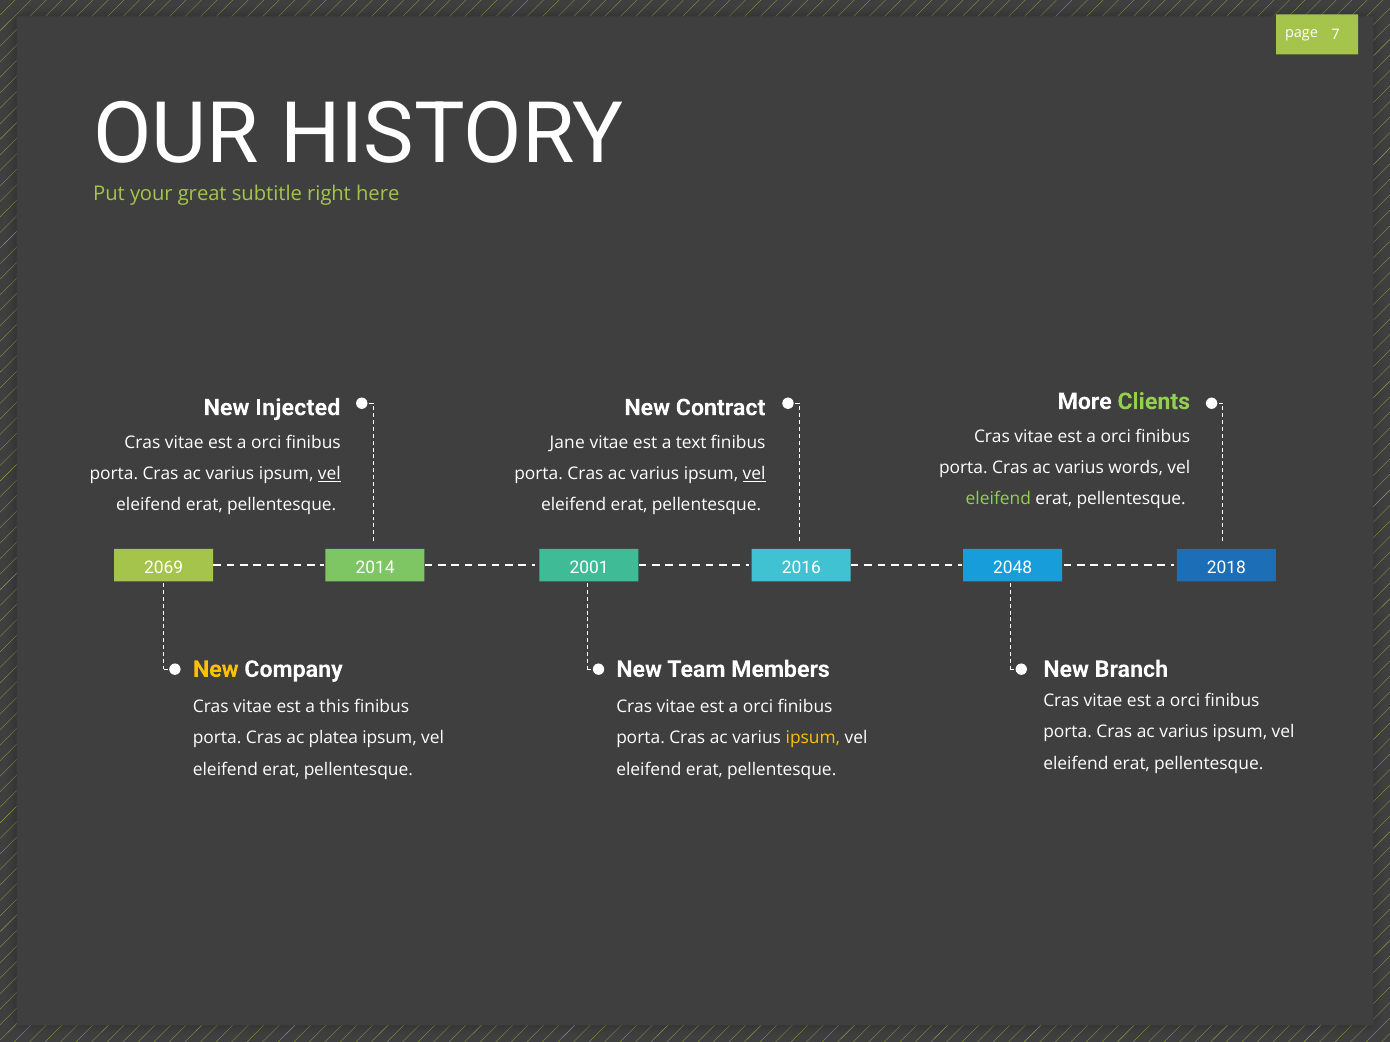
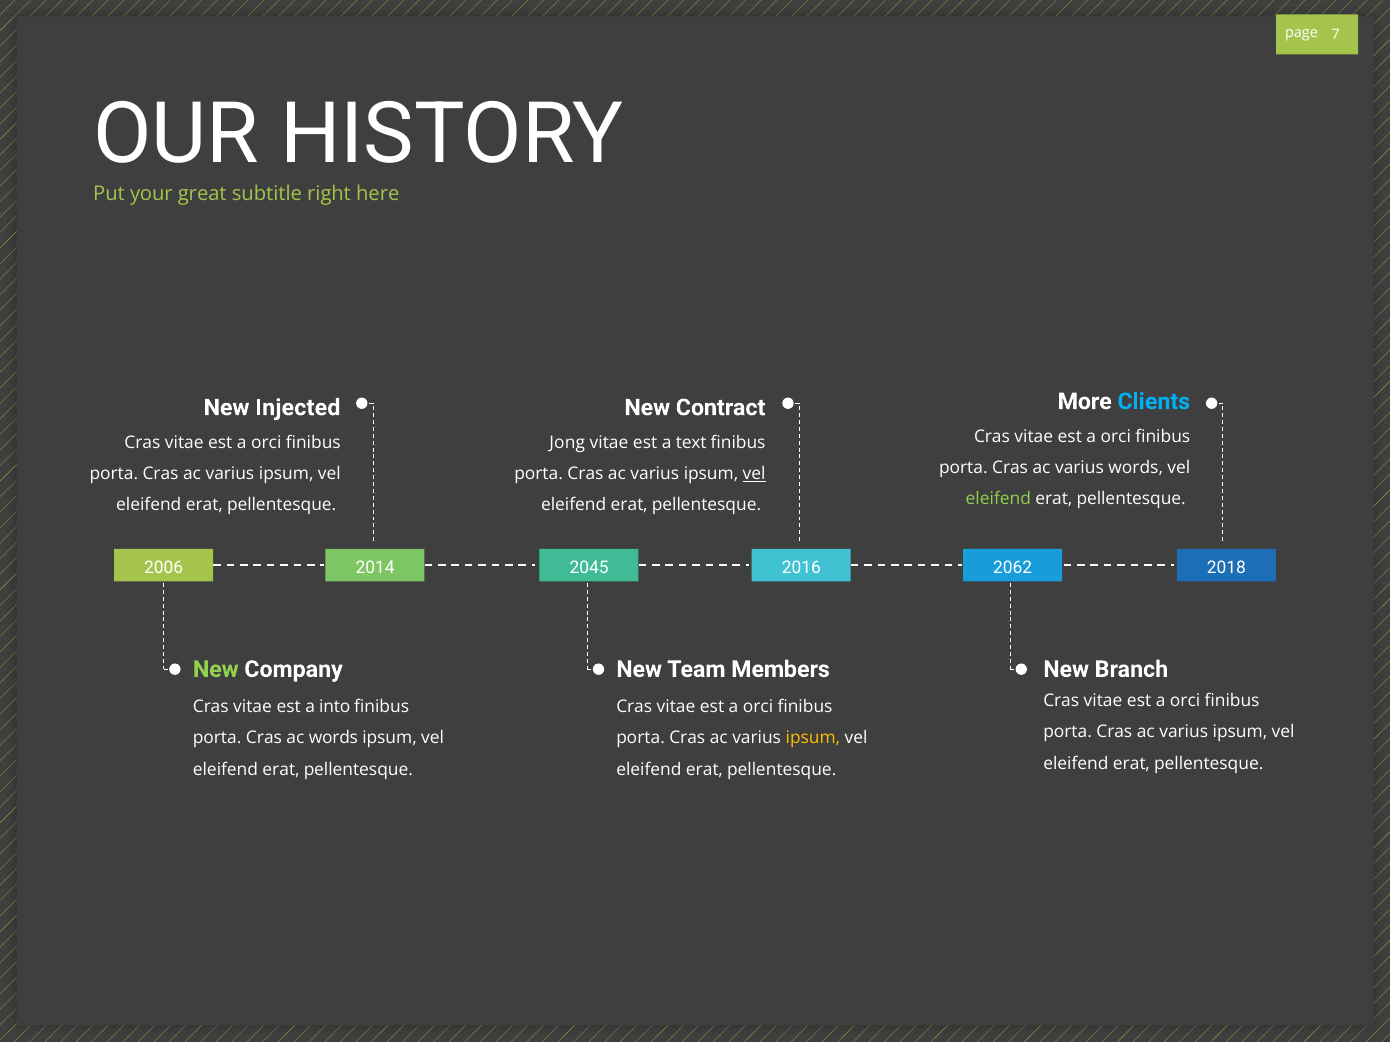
Clients colour: light green -> light blue (1154, 402)
Jane: Jane -> Jong (567, 443)
vel underline: present -> none (329, 474)
2069: 2069 -> 2006 (164, 568)
2001: 2001 -> 2045 (589, 568)
2048: 2048 -> 2062 (1013, 568)
New colour: yellow -> light green (216, 670)
this: this -> into (335, 707)
ac platea: platea -> words (333, 738)
